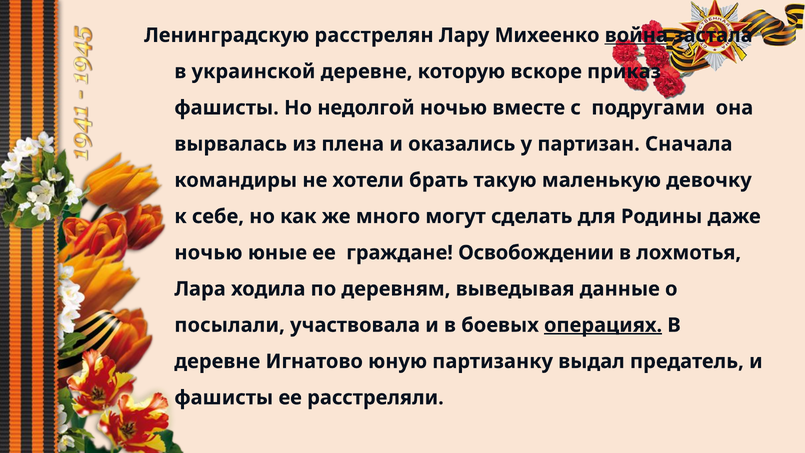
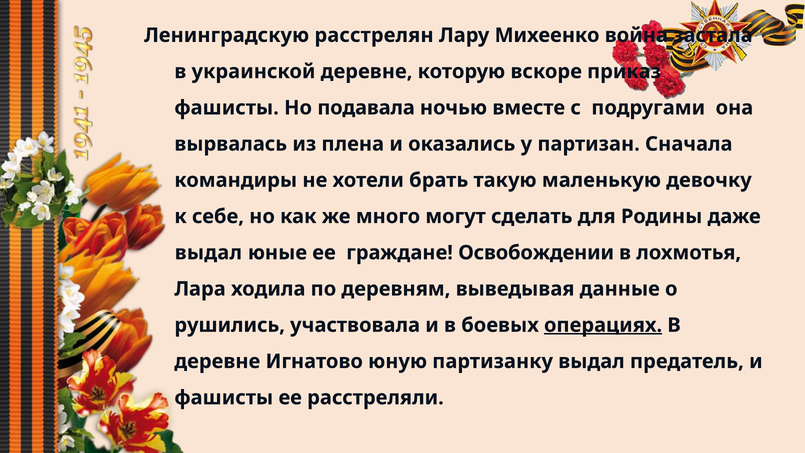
война underline: present -> none (636, 35)
недолгой: недолгой -> подавала (366, 108)
ночью: ночью -> выдал (208, 253)
посылали: посылали -> рушились (230, 325)
